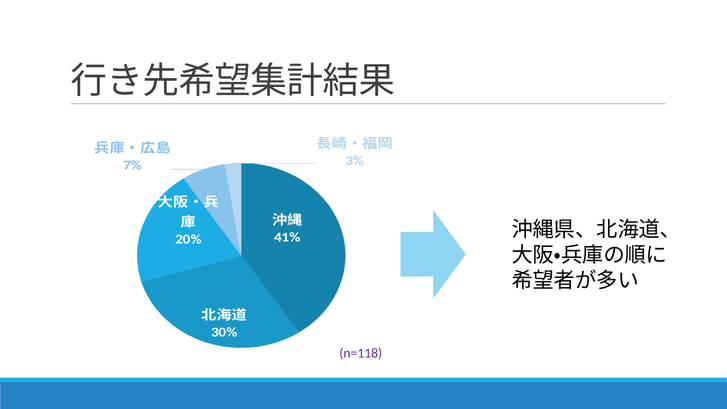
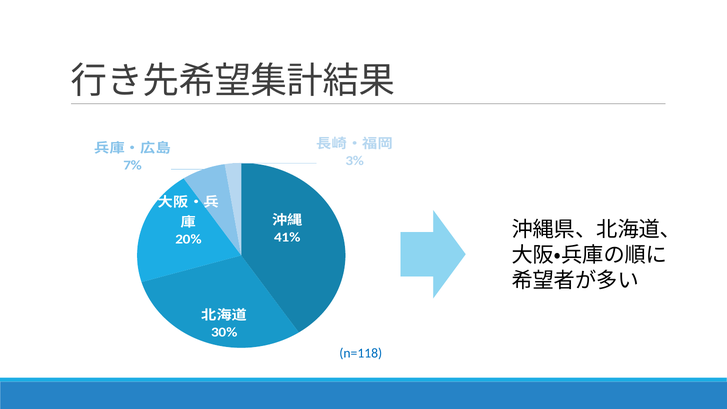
n=118 colour: purple -> blue (361, 353)
